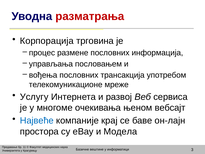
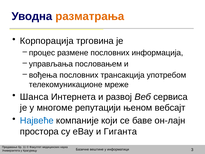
разматрања colour: red -> orange (90, 16)
Услугу: Услугу -> Шанса (34, 97)
очекивања: очекивања -> репутацији (98, 108)
крај: крај -> који (109, 120)
Модела: Модела -> Гиганта (120, 131)
